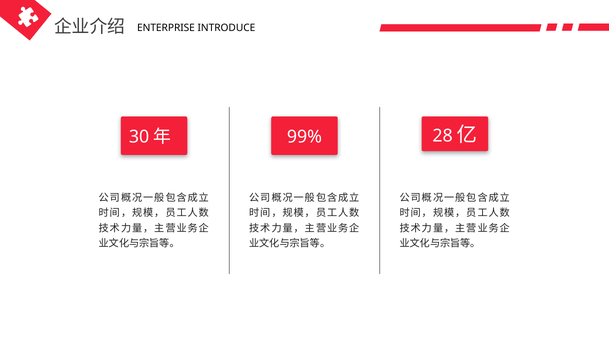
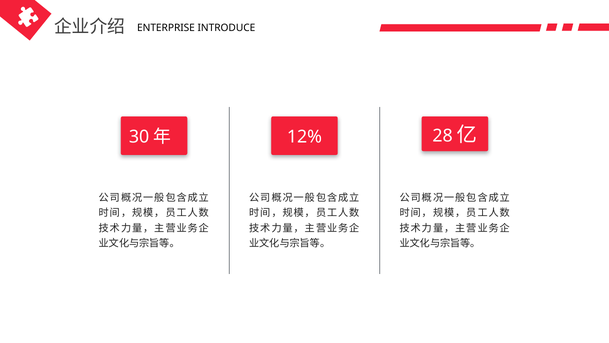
99%: 99% -> 12% (304, 137)
